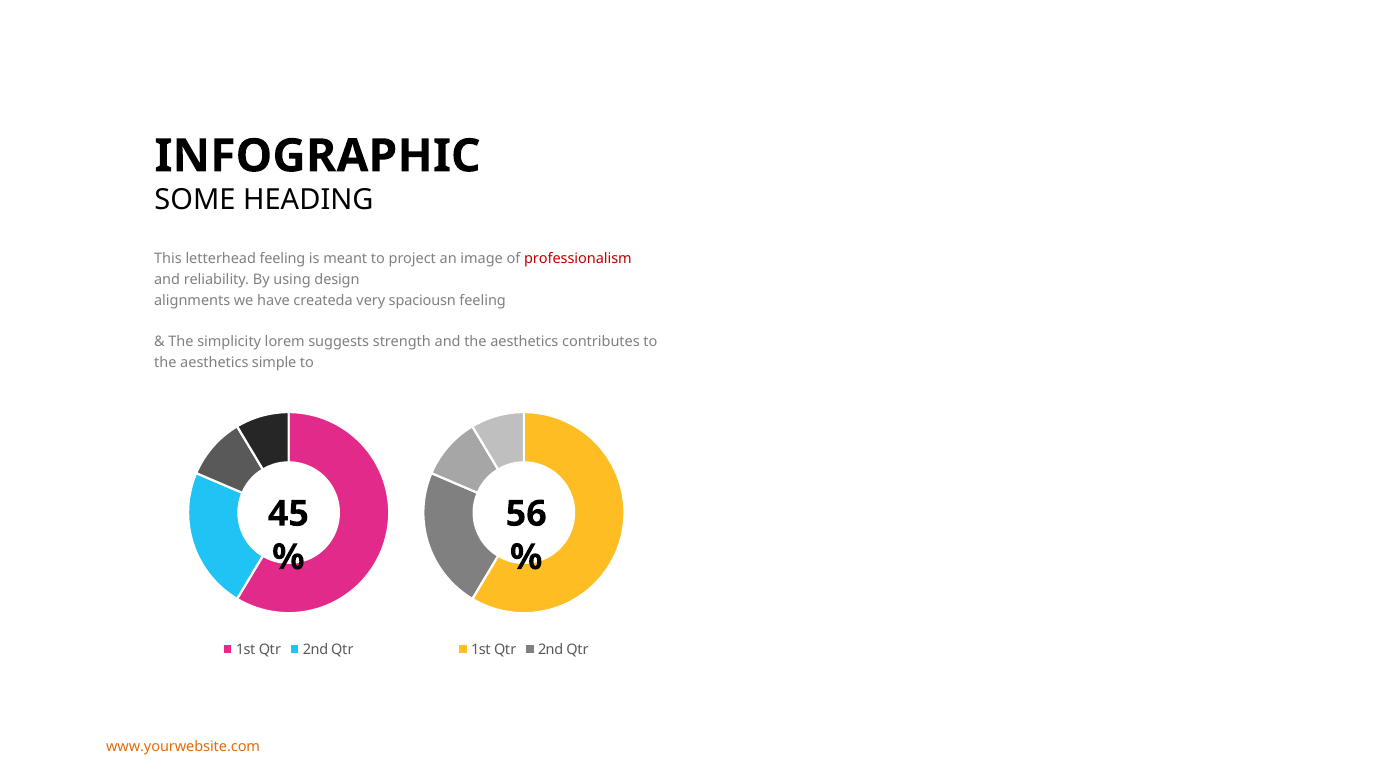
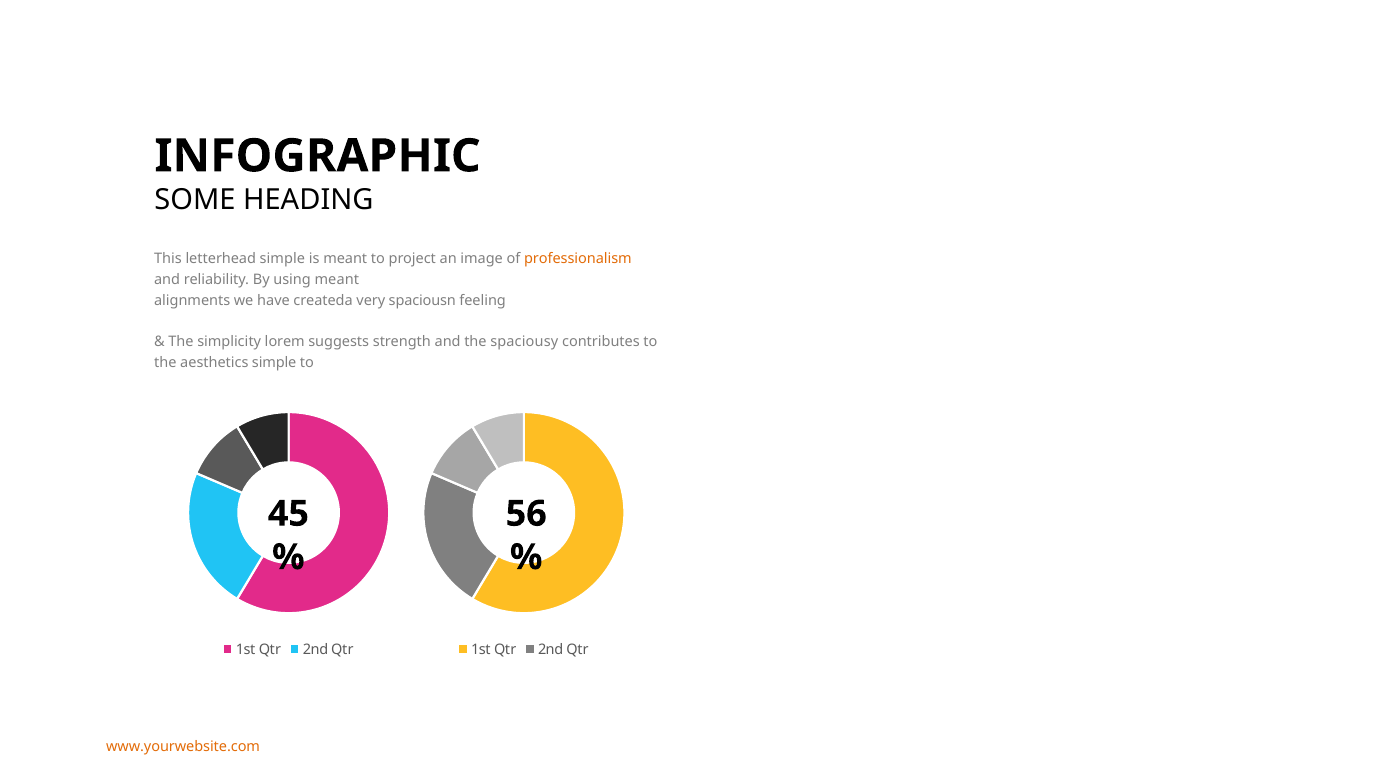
letterhead feeling: feeling -> simple (282, 259)
professionalism colour: red -> orange (578, 259)
using design: design -> meant (337, 279)
and the aesthetics: aesthetics -> spaciousy (524, 342)
